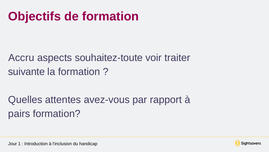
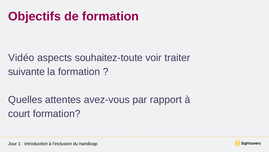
Accru: Accru -> Vidéo (21, 57)
pairs: pairs -> court (19, 113)
